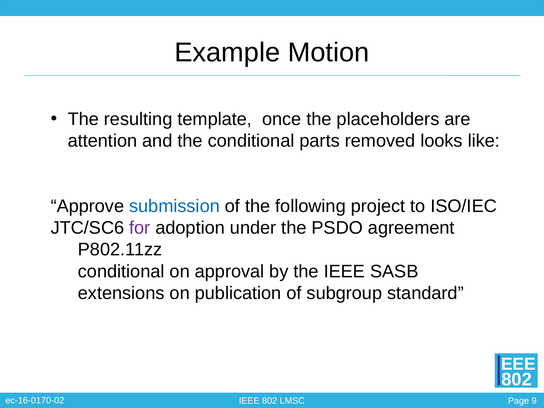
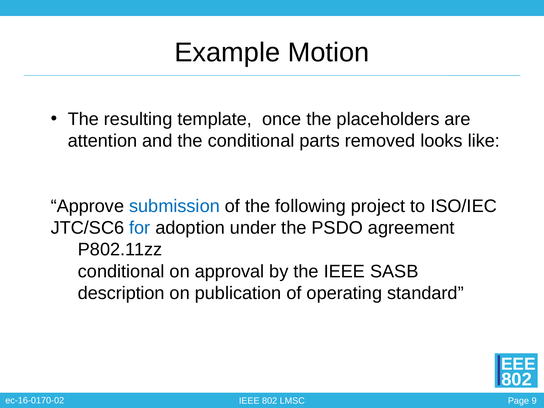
for colour: purple -> blue (140, 228)
extensions: extensions -> description (121, 293)
subgroup: subgroup -> operating (344, 293)
